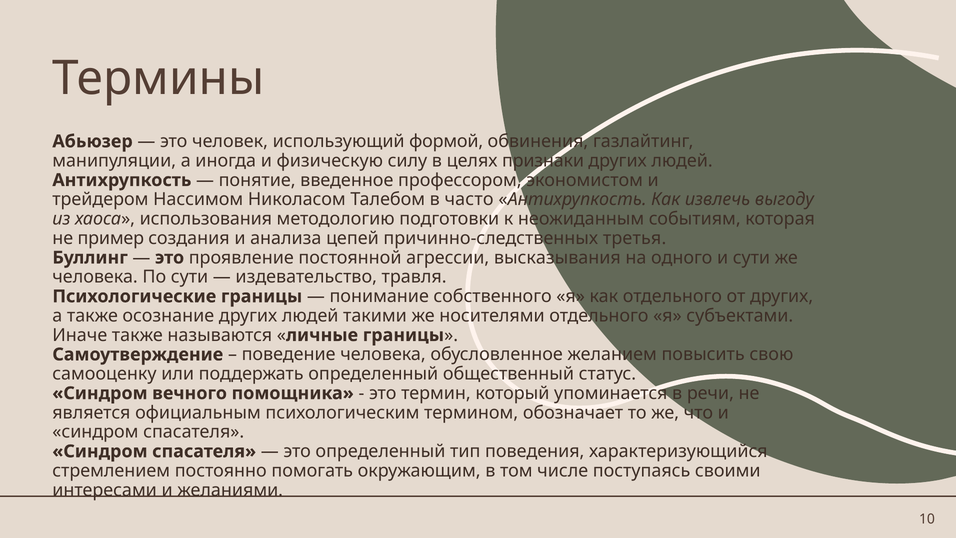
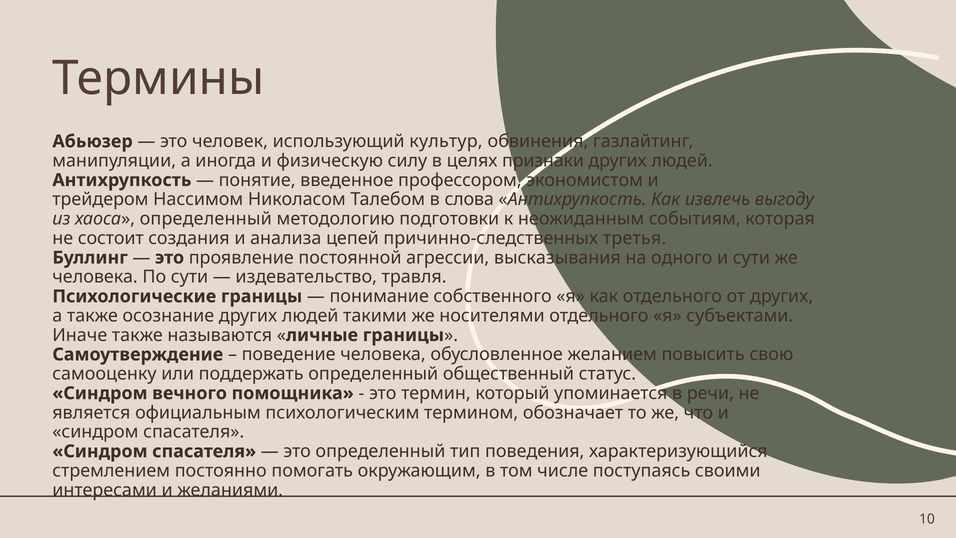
формой: формой -> культур (446, 141)
часто: часто -> слова (469, 199)
хаоса использования: использования -> определенный (206, 219)
пример: пример -> состоит (111, 238)
